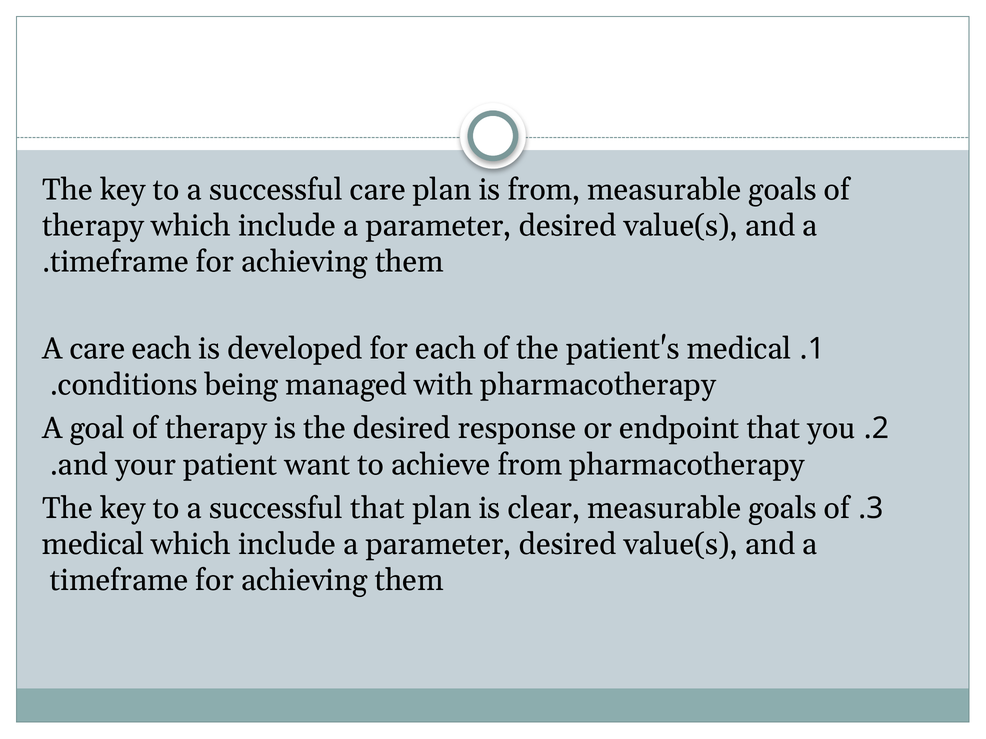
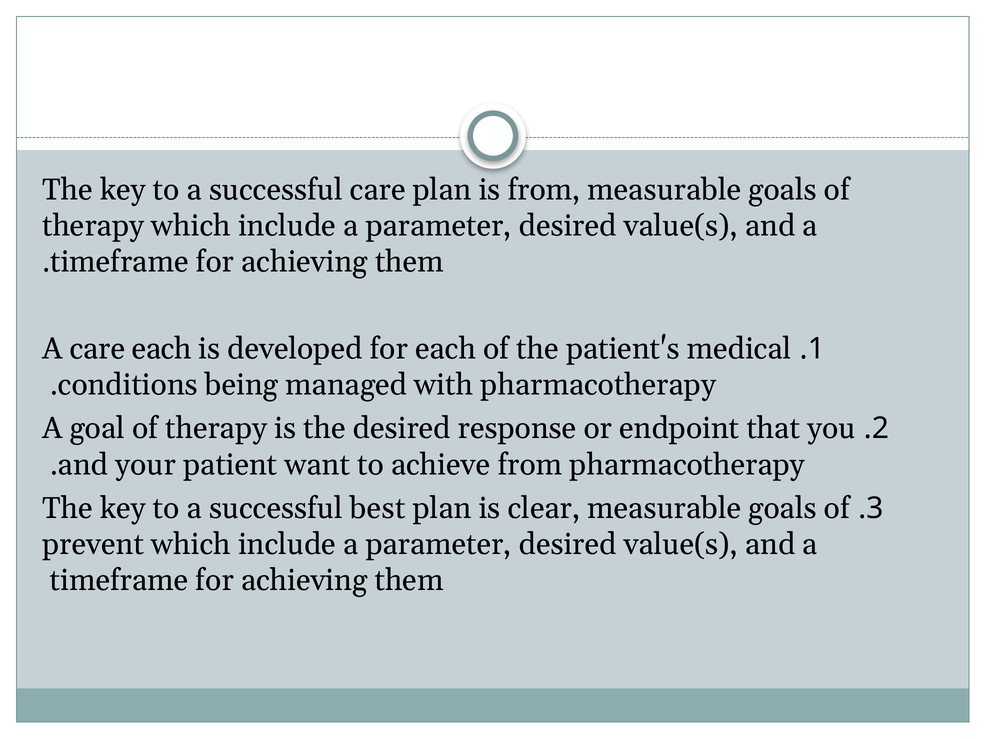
successful that: that -> best (378, 508)
medical: medical -> prevent (93, 545)
